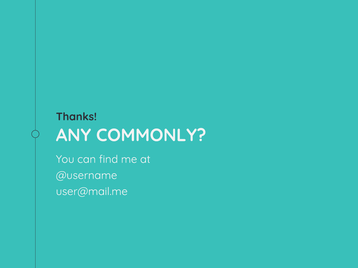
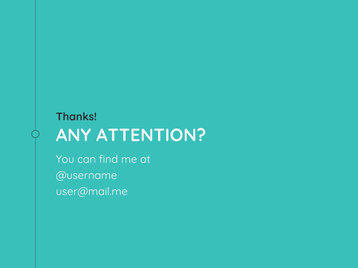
COMMONLY: COMMONLY -> ATTENTION (151, 135)
